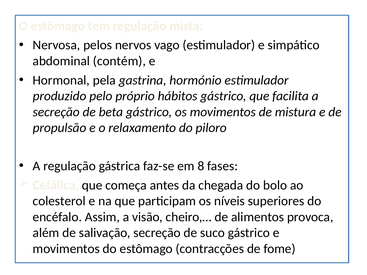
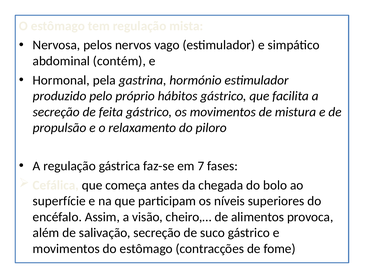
beta: beta -> feita (111, 112)
8: 8 -> 7 (201, 166)
colesterol: colesterol -> superfície (59, 201)
